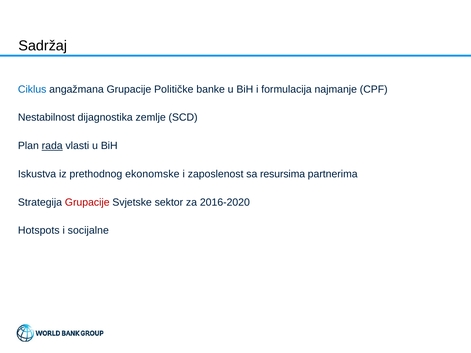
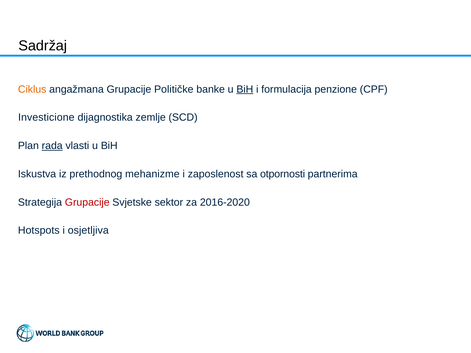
Ciklus colour: blue -> orange (32, 89)
BiH underline: none -> present (245, 89)
najmanje: najmanje -> penzione (336, 89)
Nestabilnost: Nestabilnost -> Investicione (46, 118)
ekonomske: ekonomske -> mehanizme (152, 174)
resursima: resursima -> otpornosti (283, 174)
socijalne: socijalne -> osjetljiva (88, 231)
